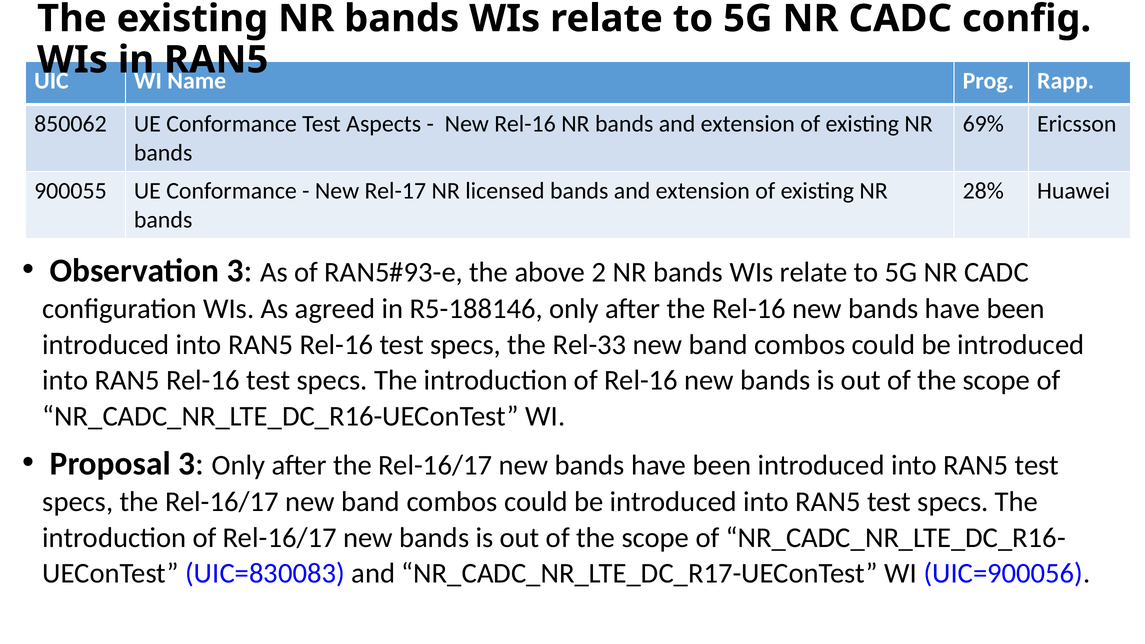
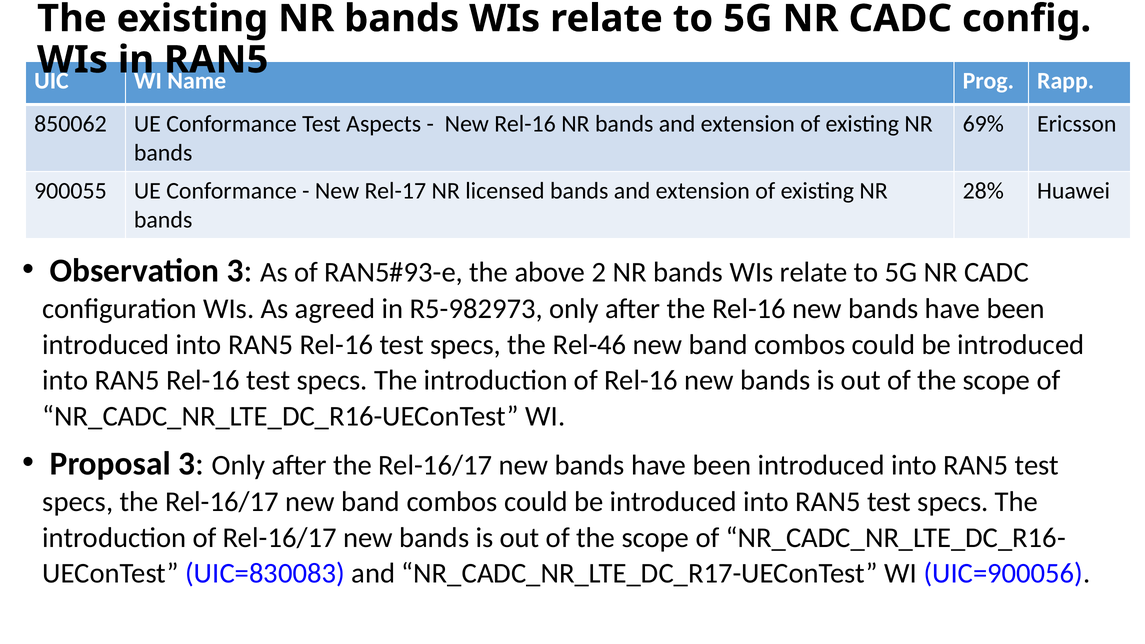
R5-188146: R5-188146 -> R5-982973 (476, 309)
Rel-33: Rel-33 -> Rel-46 (590, 345)
